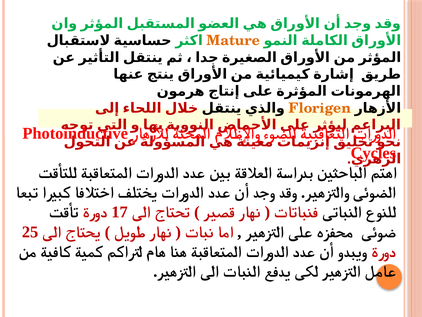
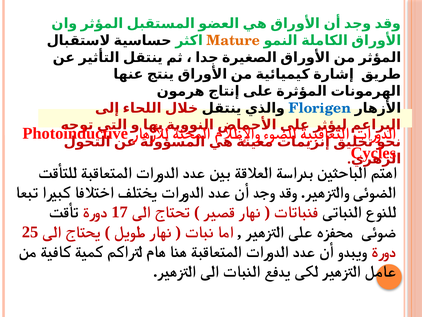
Florigen colour: orange -> blue (320, 108)
